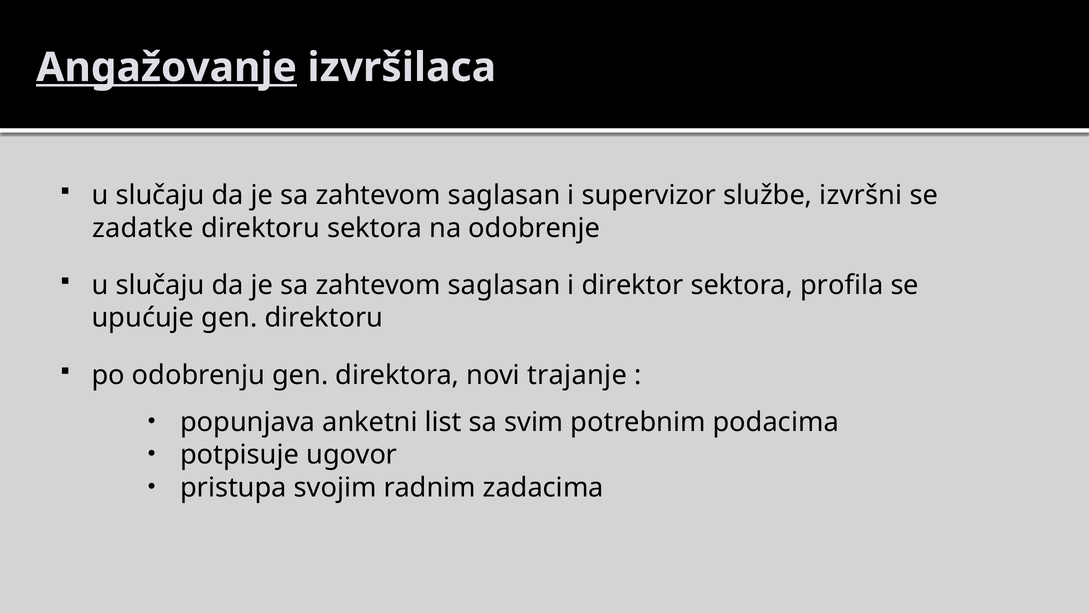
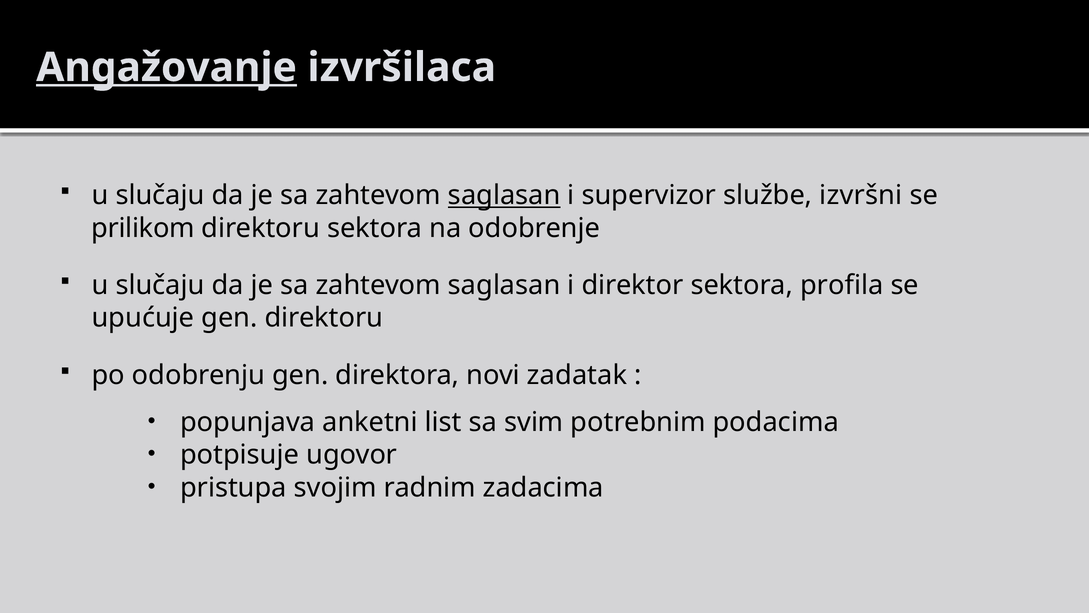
saglasan underline: none -> present (504, 195)
zadatke: zadatke -> prilikom (143, 228)
trajanje: trajanje -> zadatak (577, 375)
